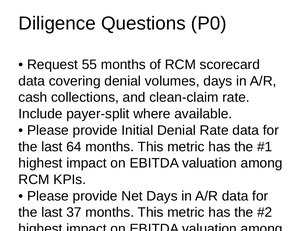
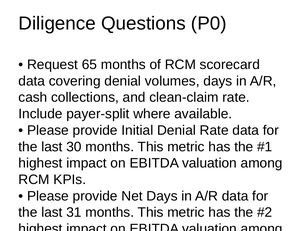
55: 55 -> 65 (89, 65)
64: 64 -> 30 (74, 147)
37: 37 -> 31 (74, 212)
